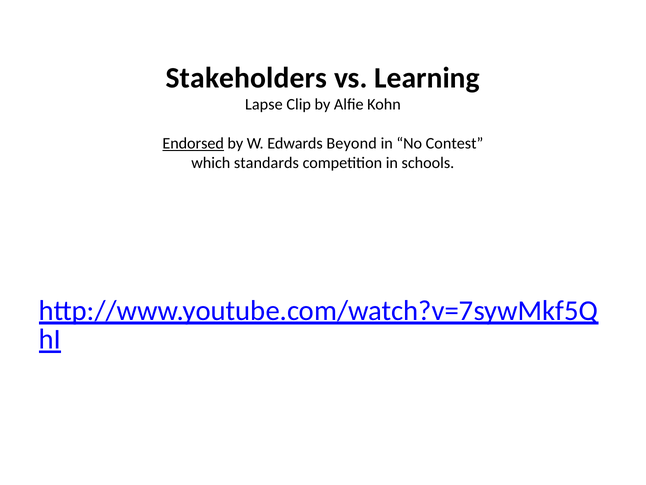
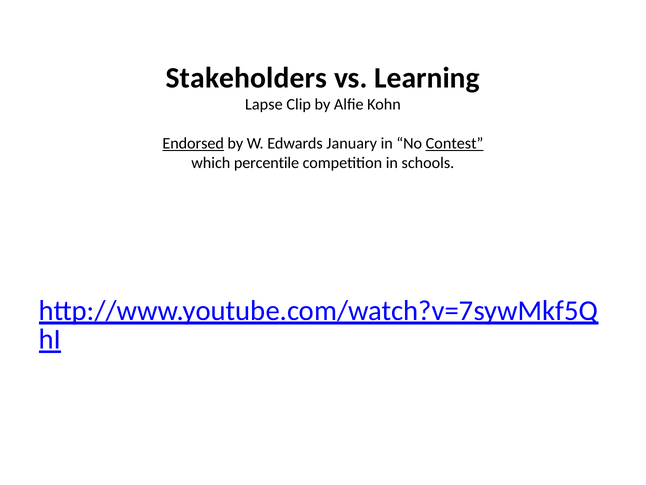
Beyond: Beyond -> January (352, 143)
Contest underline: none -> present (455, 143)
standards: standards -> percentile (267, 163)
